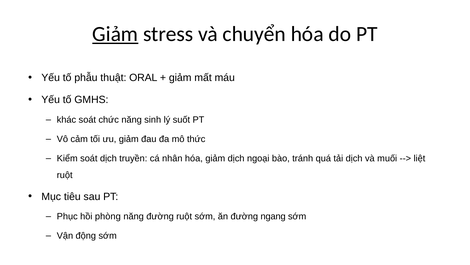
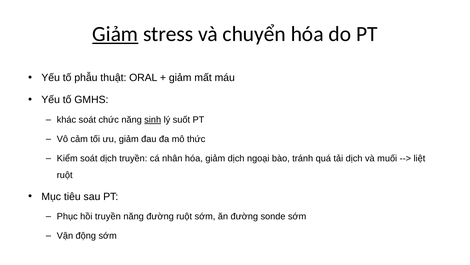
sinh underline: none -> present (153, 120)
hồi phòng: phòng -> truyền (108, 216)
ngang: ngang -> sonde (273, 216)
